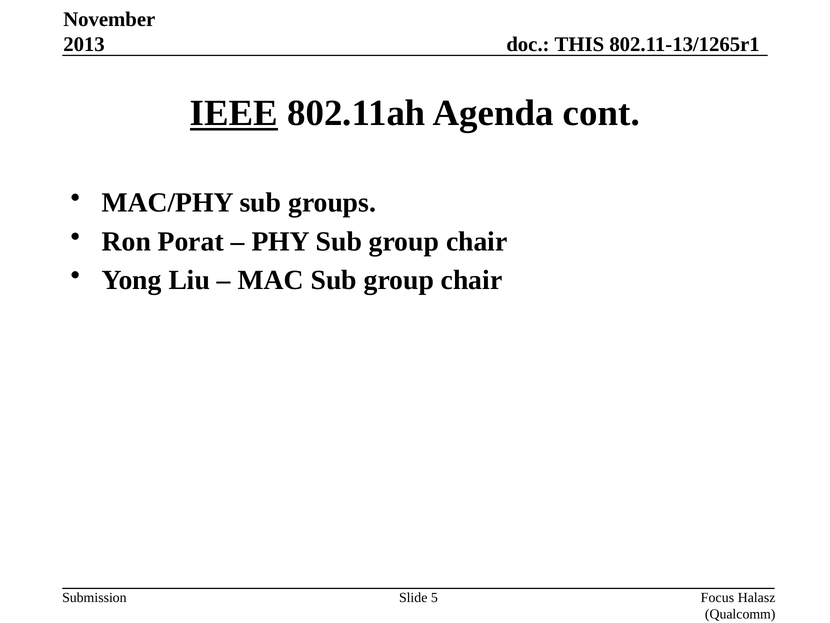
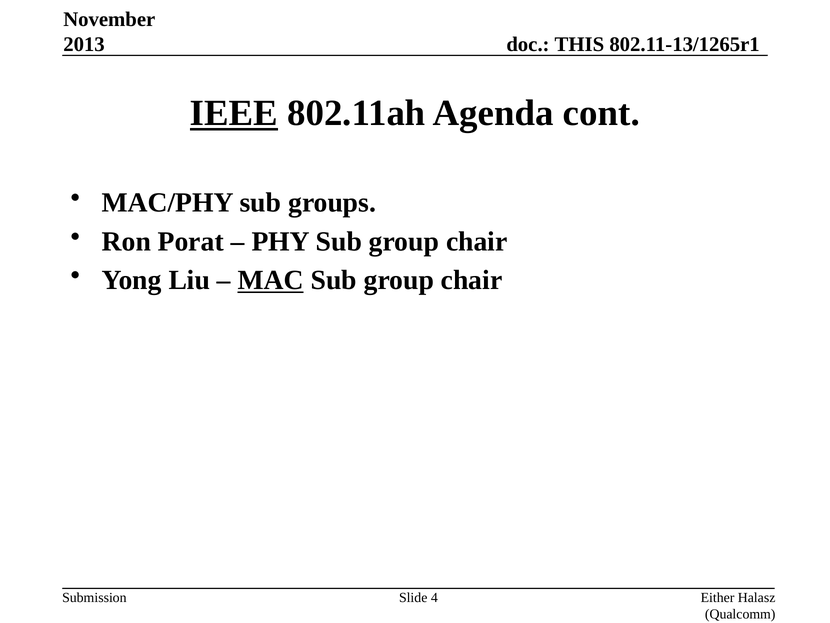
MAC underline: none -> present (271, 280)
5: 5 -> 4 (434, 597)
Focus: Focus -> Either (718, 597)
